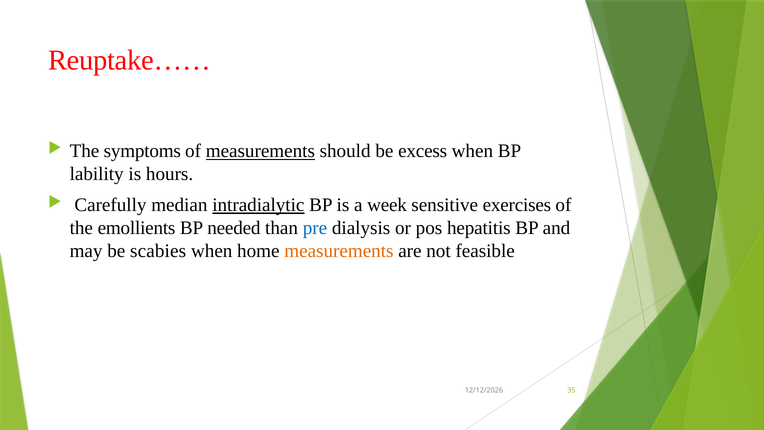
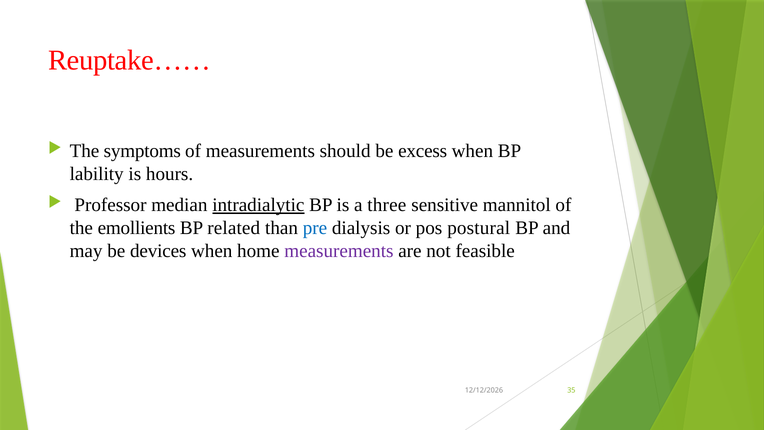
measurements underline: present -> none (260, 151)
Carefully: Carefully -> Professor (110, 205)
week: week -> three (387, 205)
exercises: exercises -> mannitol (517, 205)
needed: needed -> related (234, 228)
hepatitis: hepatitis -> postural (479, 228)
scabies: scabies -> devices (158, 251)
measurements colour: orange -> purple (339, 251)
